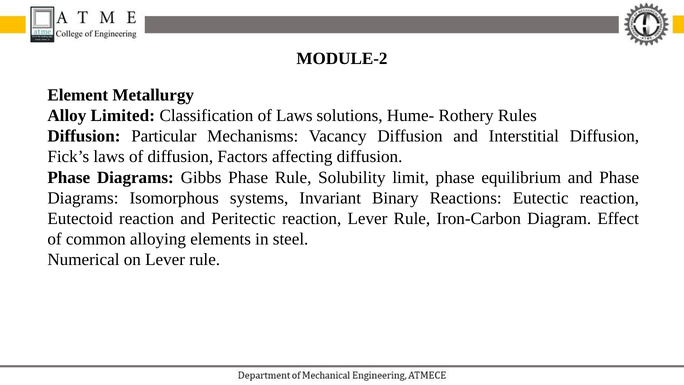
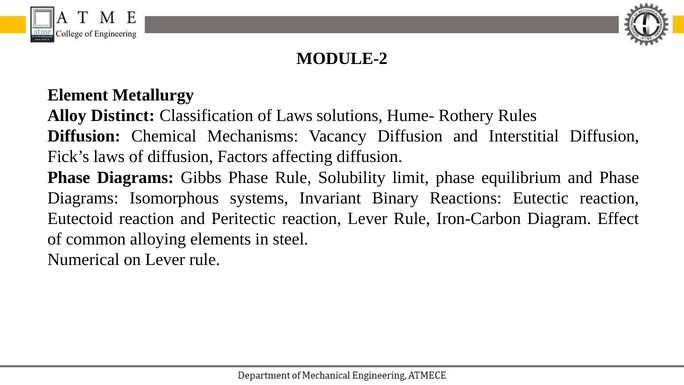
Limited: Limited -> Distinct (123, 116)
Particular: Particular -> Chemical (164, 136)
